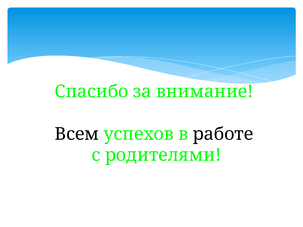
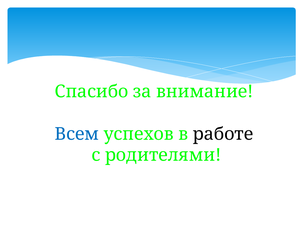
Всем colour: black -> blue (77, 134)
